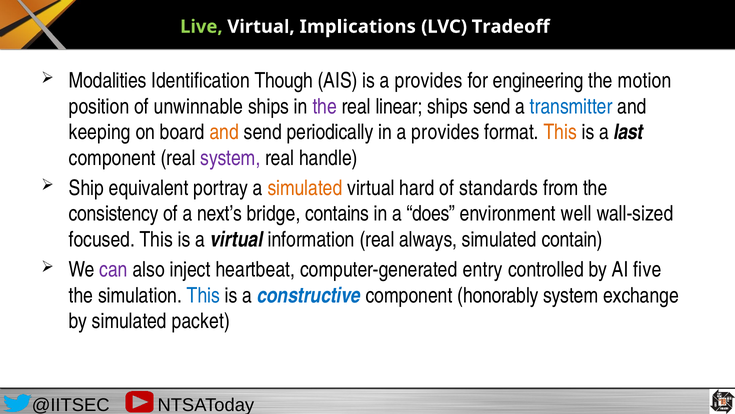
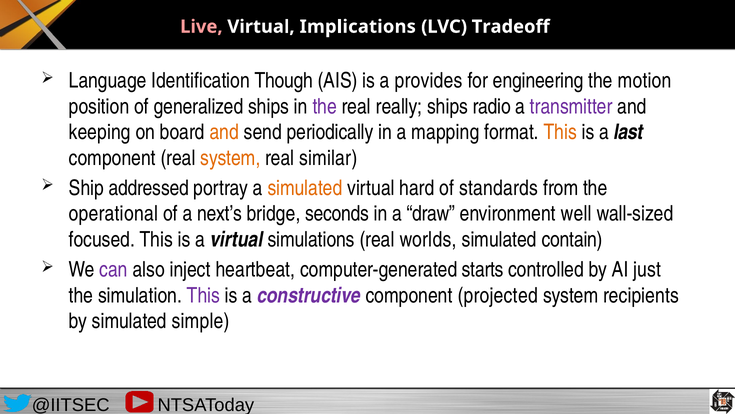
Live colour: light green -> pink (201, 27)
Modalities: Modalities -> Language (108, 81)
unwinnable: unwinnable -> generalized (199, 106)
linear: linear -> really (399, 106)
ships send: send -> radio (492, 106)
transmitter colour: blue -> purple (571, 106)
in a provides: provides -> mapping (445, 132)
system colour: purple -> orange (230, 158)
handle: handle -> similar (328, 158)
equivalent: equivalent -> addressed (149, 188)
consistency: consistency -> operational (113, 214)
contains: contains -> seconds (337, 214)
does: does -> draw (431, 214)
information: information -> simulations (311, 239)
always: always -> worlds (428, 239)
entry: entry -> starts (483, 269)
five: five -> just (647, 269)
This colour: blue -> purple (203, 295)
constructive colour: blue -> purple (309, 295)
honorably: honorably -> projected (498, 295)
exchange: exchange -> recipients (641, 295)
packet: packet -> simple (201, 321)
